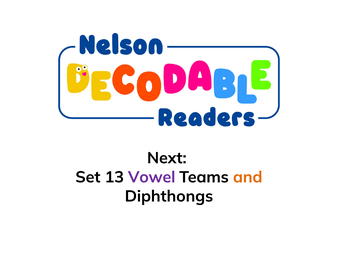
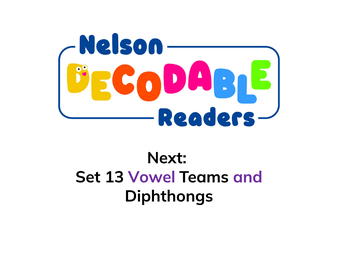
and colour: orange -> purple (248, 177)
